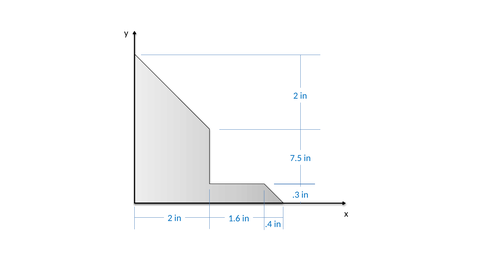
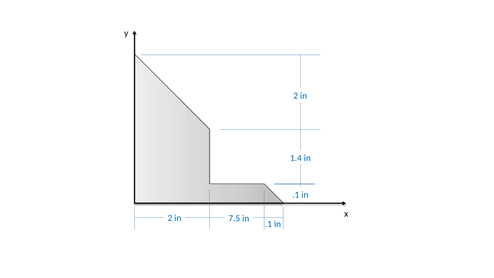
7.5: 7.5 -> 1.4 (296, 158)
.3: .3 -> .1 (296, 195)
1.6: 1.6 -> 7.5 (234, 218)
.4: .4 -> .1 (268, 224)
